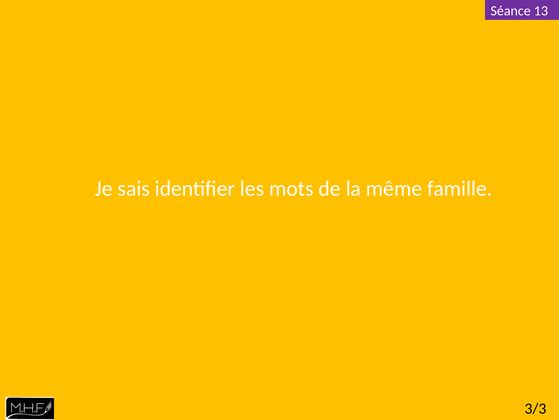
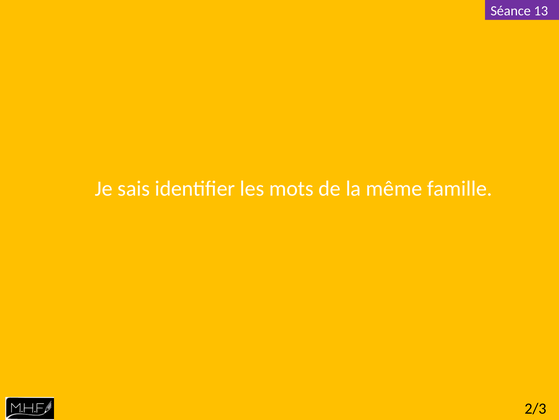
3/3: 3/3 -> 2/3 (535, 408)
